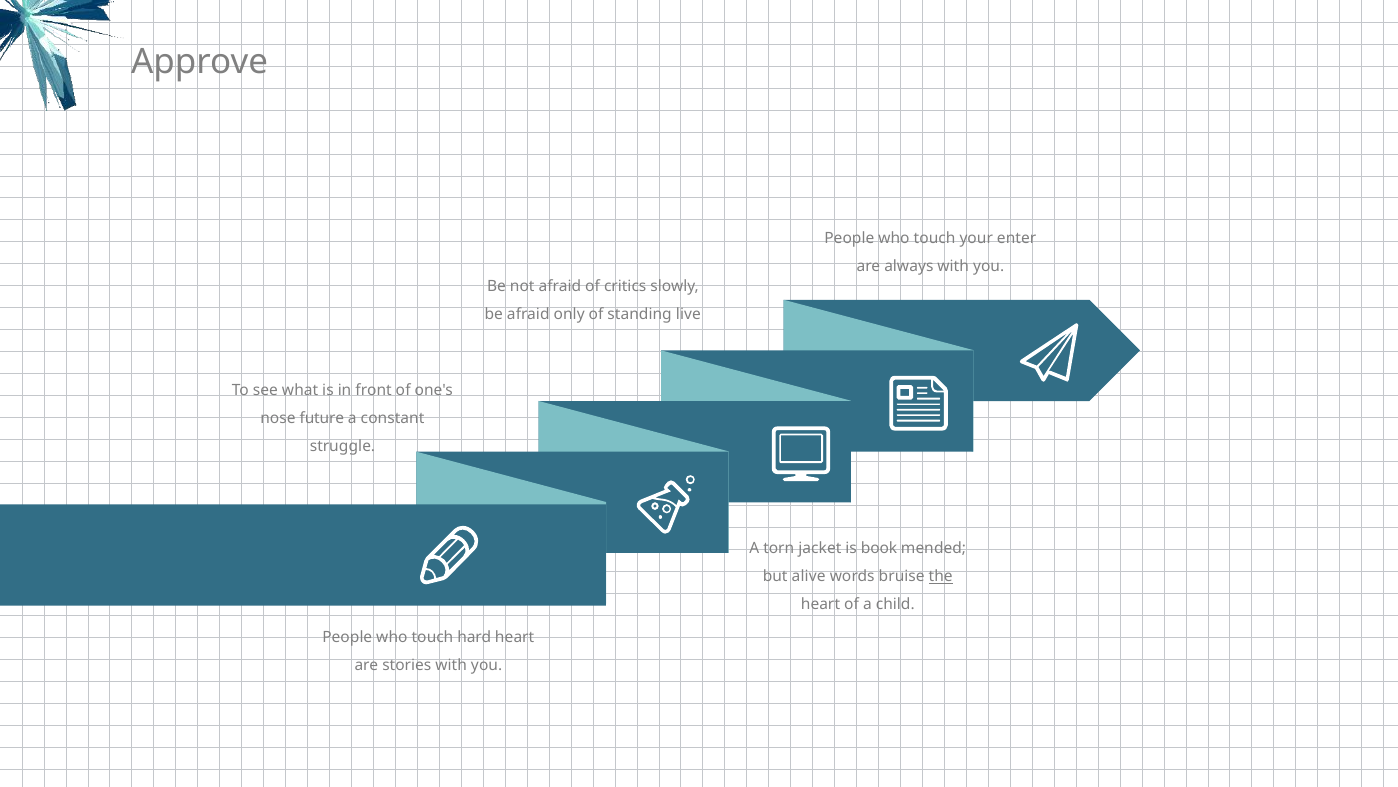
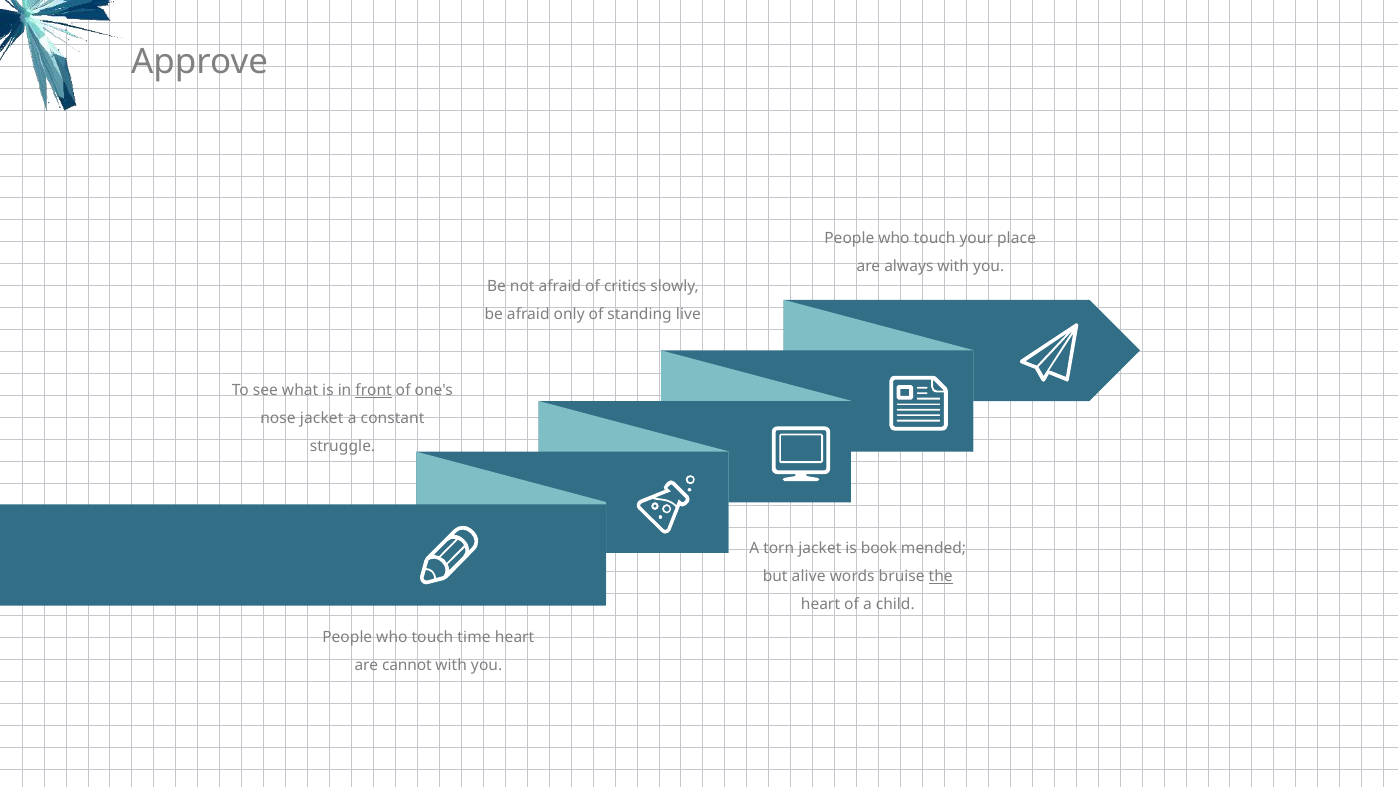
enter: enter -> place (1017, 238)
front underline: none -> present (374, 390)
nose future: future -> jacket (322, 418)
hard: hard -> time (474, 637)
stories: stories -> cannot (407, 665)
